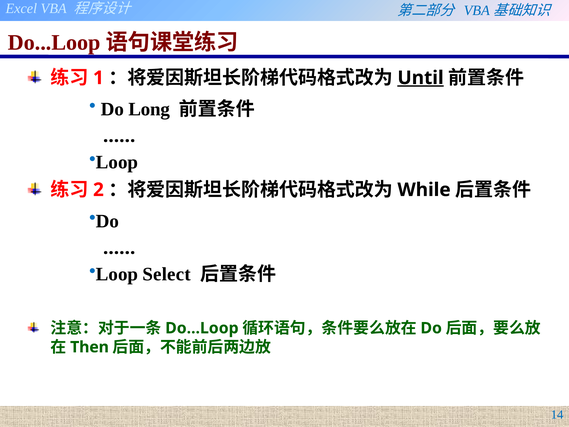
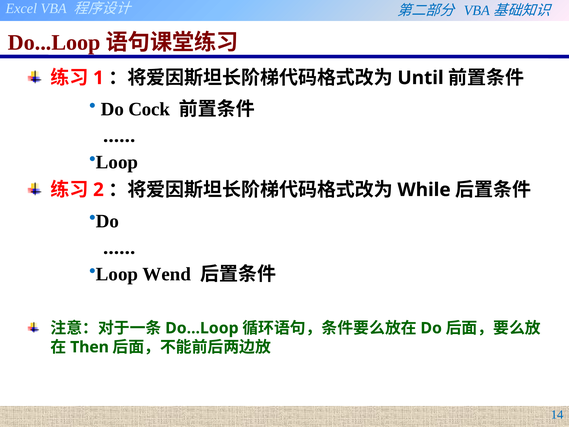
Until underline: present -> none (421, 78)
Long: Long -> Cock (149, 109)
Select: Select -> Wend (167, 274)
